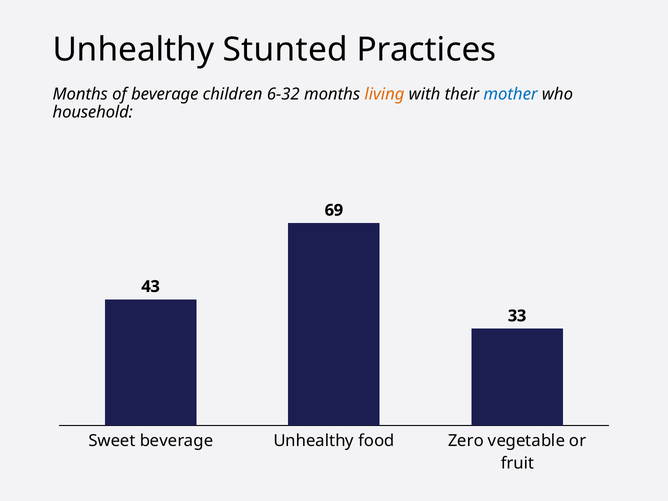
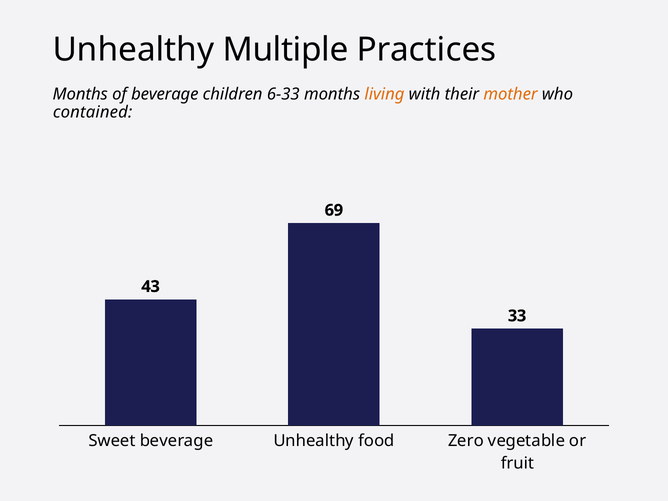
Stunted: Stunted -> Multiple (286, 50)
6-32: 6-32 -> 6-33 (283, 94)
mother colour: blue -> orange (511, 94)
household: household -> contained (93, 112)
